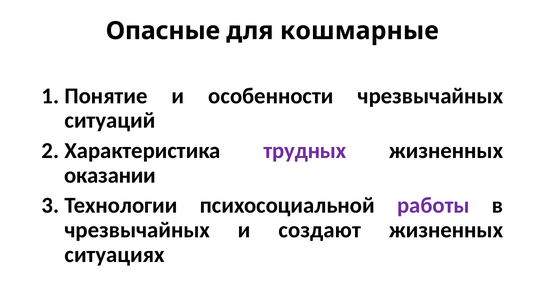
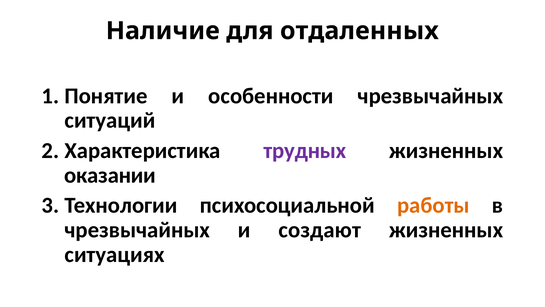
Опасные: Опасные -> Наличие (163, 31)
кошмарные: кошмарные -> отдаленных (359, 31)
работы colour: purple -> orange (433, 205)
